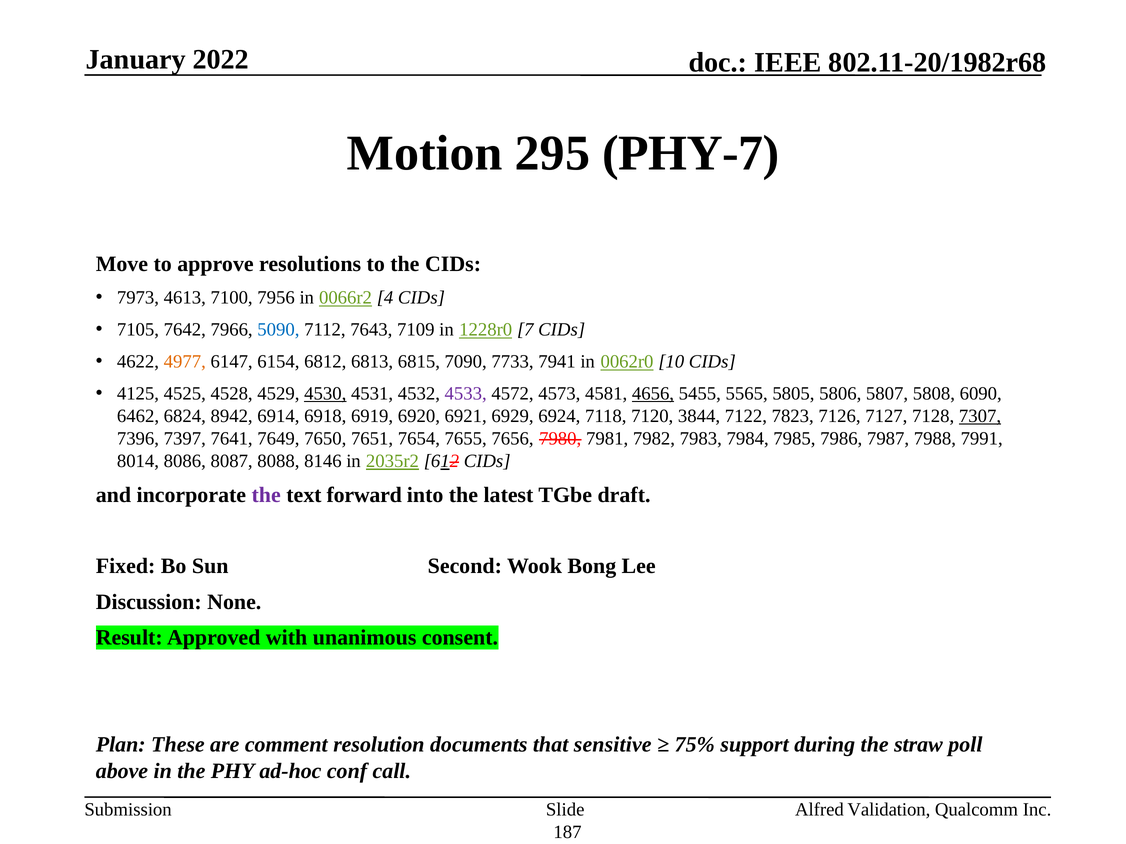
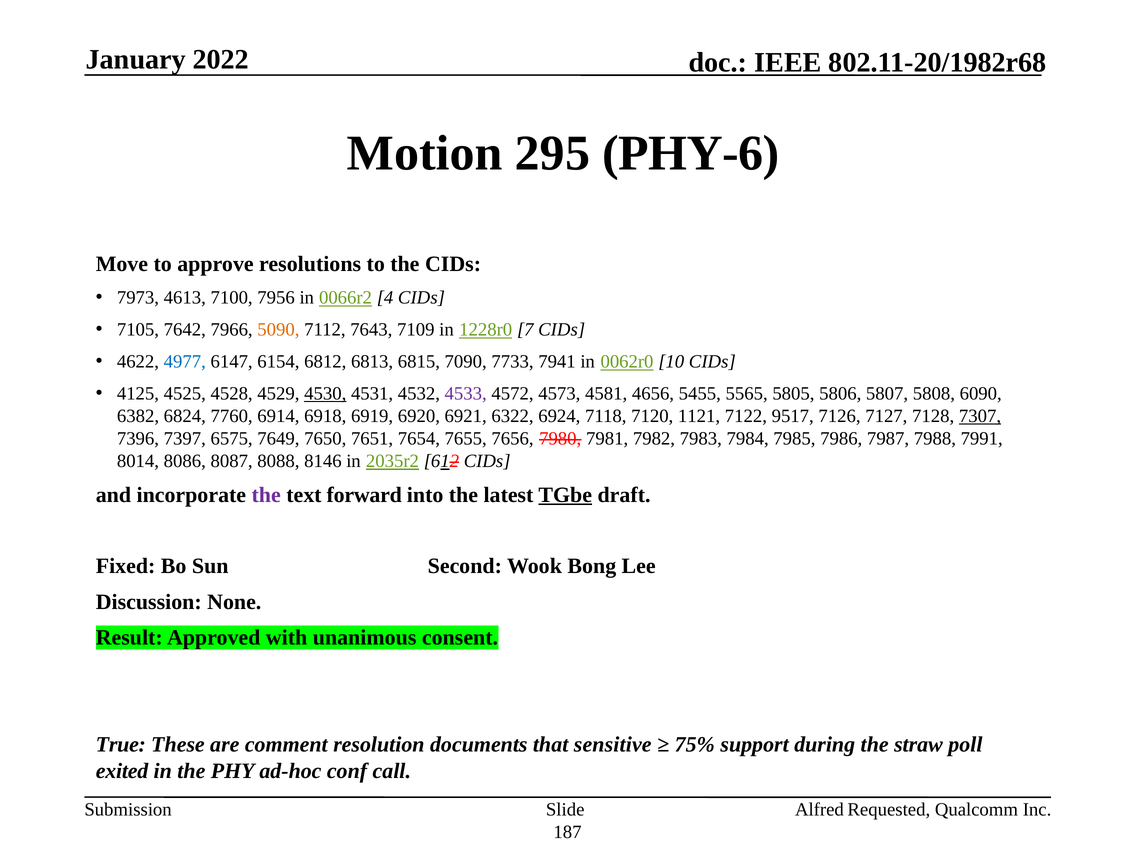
PHY-7: PHY-7 -> PHY-6 (691, 153)
5090 colour: blue -> orange (278, 330)
4977 colour: orange -> blue (185, 362)
4656 underline: present -> none (653, 394)
6462: 6462 -> 6382 (138, 416)
8942: 8942 -> 7760 (232, 416)
6929: 6929 -> 6322 (513, 416)
3844: 3844 -> 1121 (699, 416)
7823: 7823 -> 9517 (793, 416)
7641: 7641 -> 6575 (232, 439)
TGbe underline: none -> present (565, 495)
Plan: Plan -> True (121, 745)
above: above -> exited (122, 771)
Validation: Validation -> Requested (889, 810)
